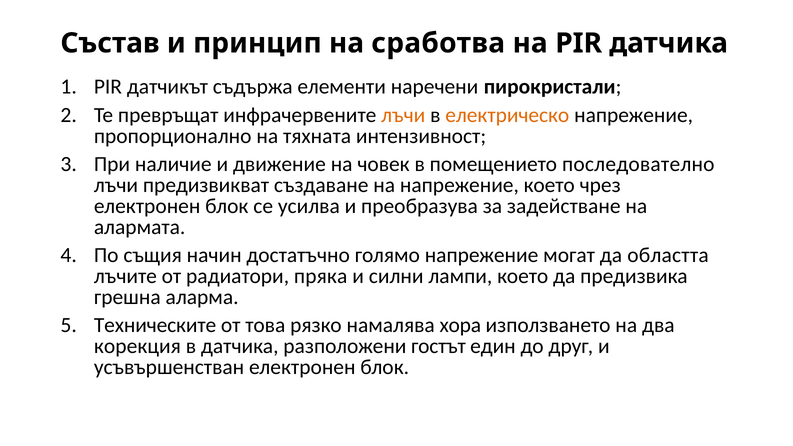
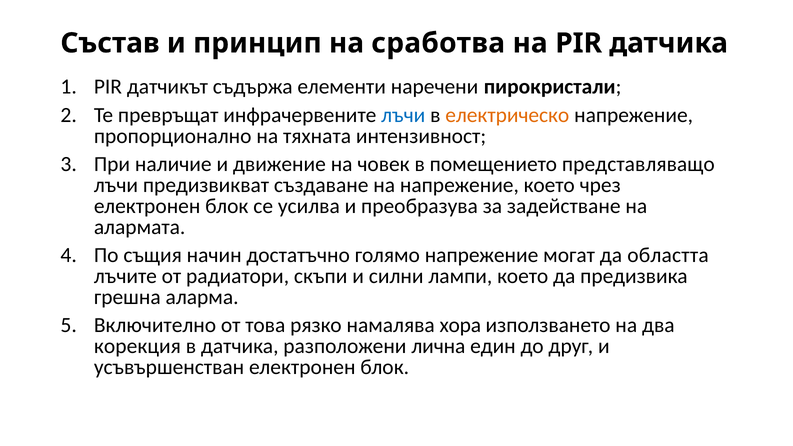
лъчи colour: orange -> blue (403, 115)
последователно: последователно -> представляващо (638, 164)
пряка: пряка -> скъпи (321, 276)
Техническите: Техническите -> Включително (155, 325)
гостът: гостът -> лична (438, 346)
